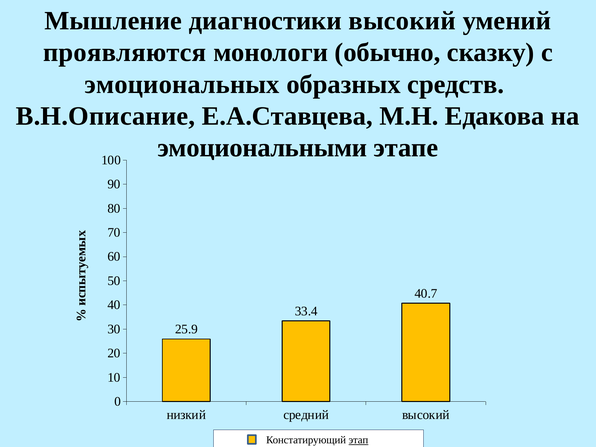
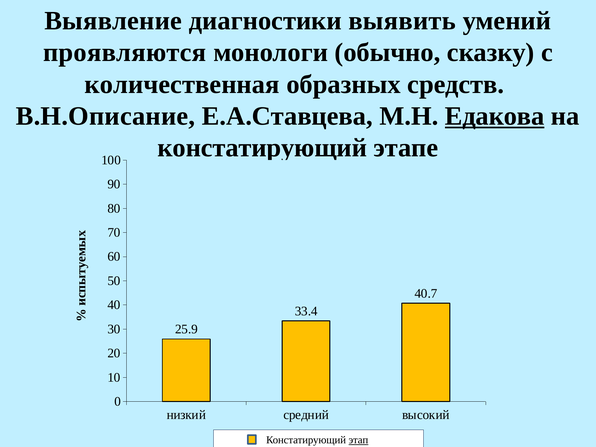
Мышление: Мышление -> Выявление (113, 21)
диагностики высокий: высокий -> выявить (402, 21)
эмоциональных: эмоциональных -> количественная (182, 84)
Едакова underline: none -> present (495, 116)
эмоциональными: эмоциональными -> констатирующий (262, 148)
